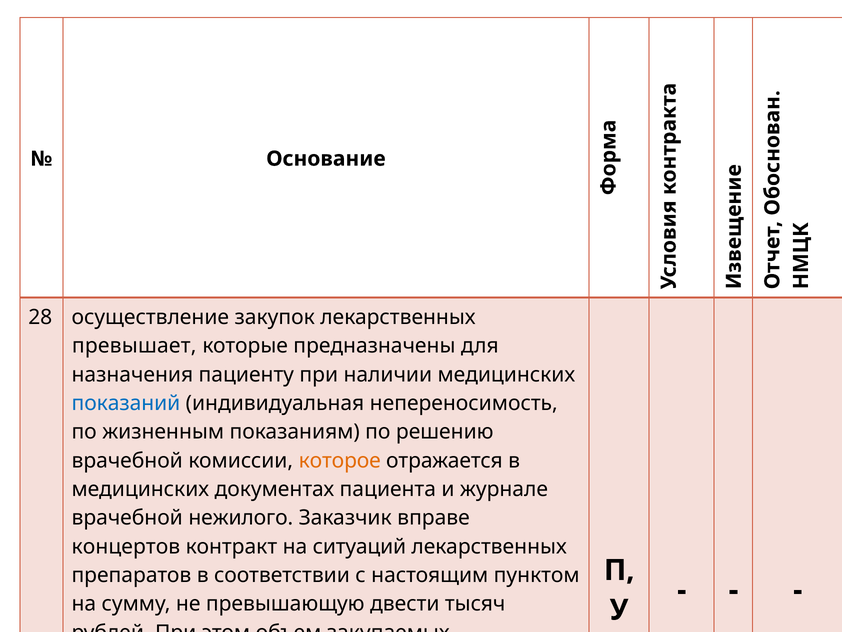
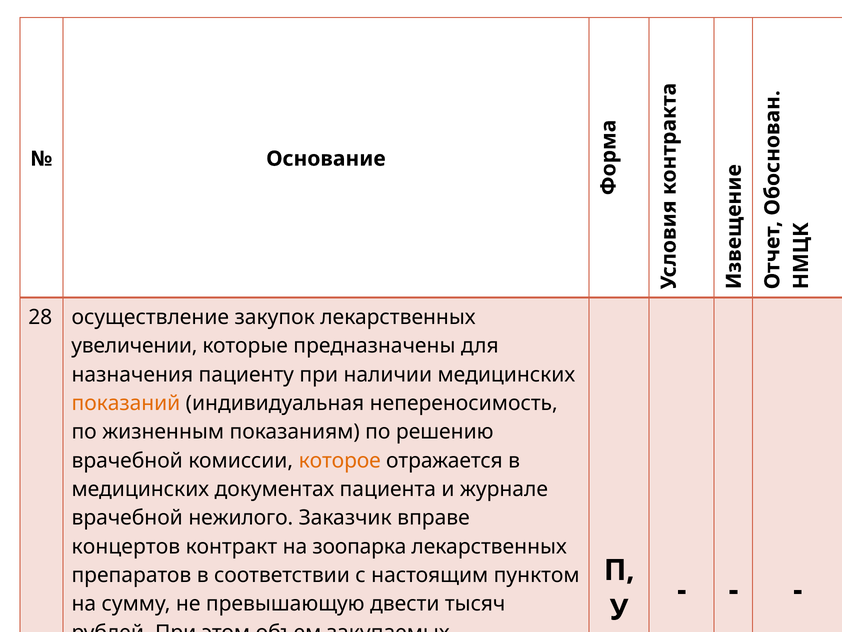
превышает: превышает -> увеличении (134, 346)
показаний colour: blue -> orange (126, 403)
ситуаций: ситуаций -> зоопарка (359, 546)
